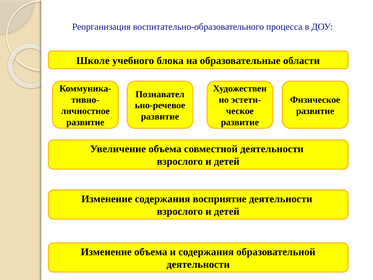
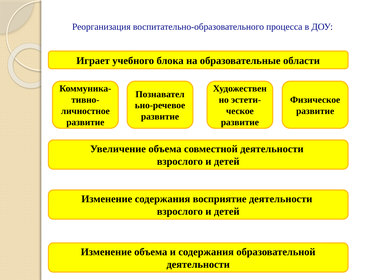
Школе: Школе -> Играет (93, 61)
